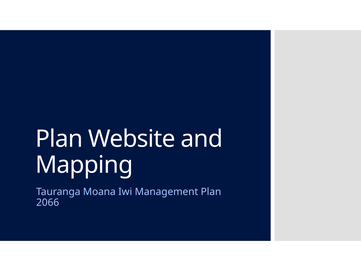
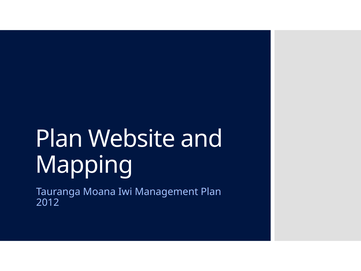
2066: 2066 -> 2012 (48, 202)
